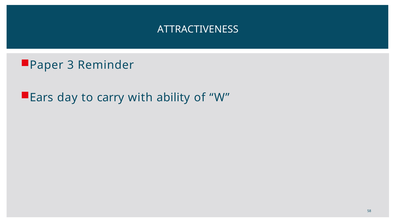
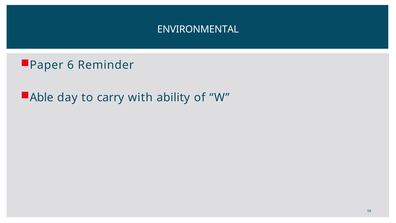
ATTRACTIVENESS: ATTRACTIVENESS -> ENVIRONMENTAL (198, 29)
3: 3 -> 6 (71, 65)
Ears: Ears -> Able (42, 97)
